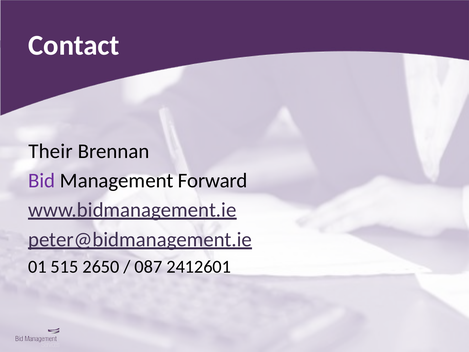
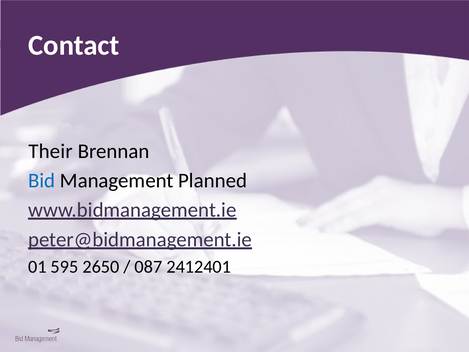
Bid colour: purple -> blue (42, 180)
Forward: Forward -> Planned (213, 180)
515: 515 -> 595 (65, 267)
2412601: 2412601 -> 2412401 (199, 267)
